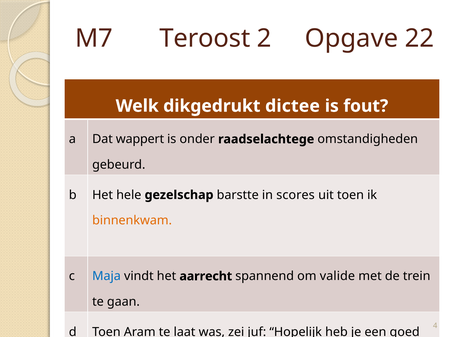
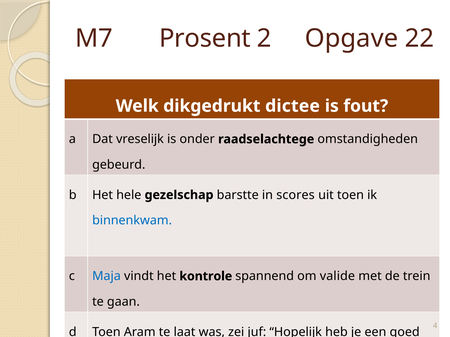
Teroost: Teroost -> Prosent (205, 38)
wappert: wappert -> vreselijk (140, 139)
binnenkwam colour: orange -> blue (132, 221)
aarrecht: aarrecht -> kontrole (206, 277)
